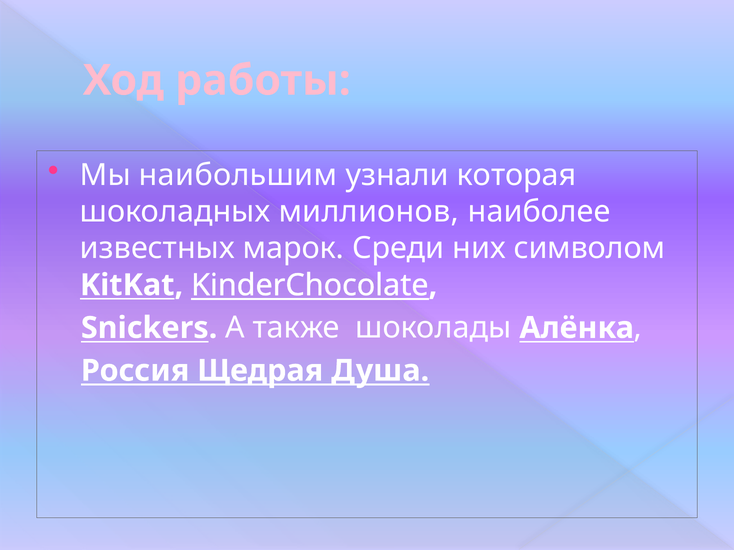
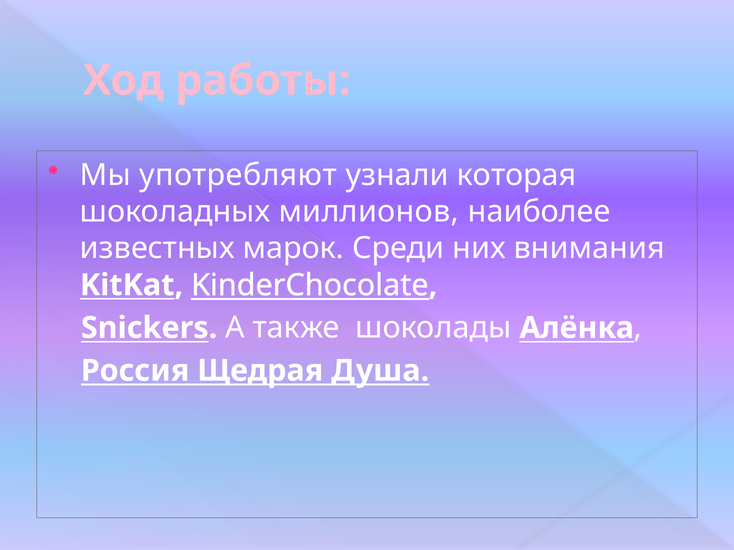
наибольшим: наибольшим -> употребляют (238, 175)
символом: символом -> внимания (589, 249)
